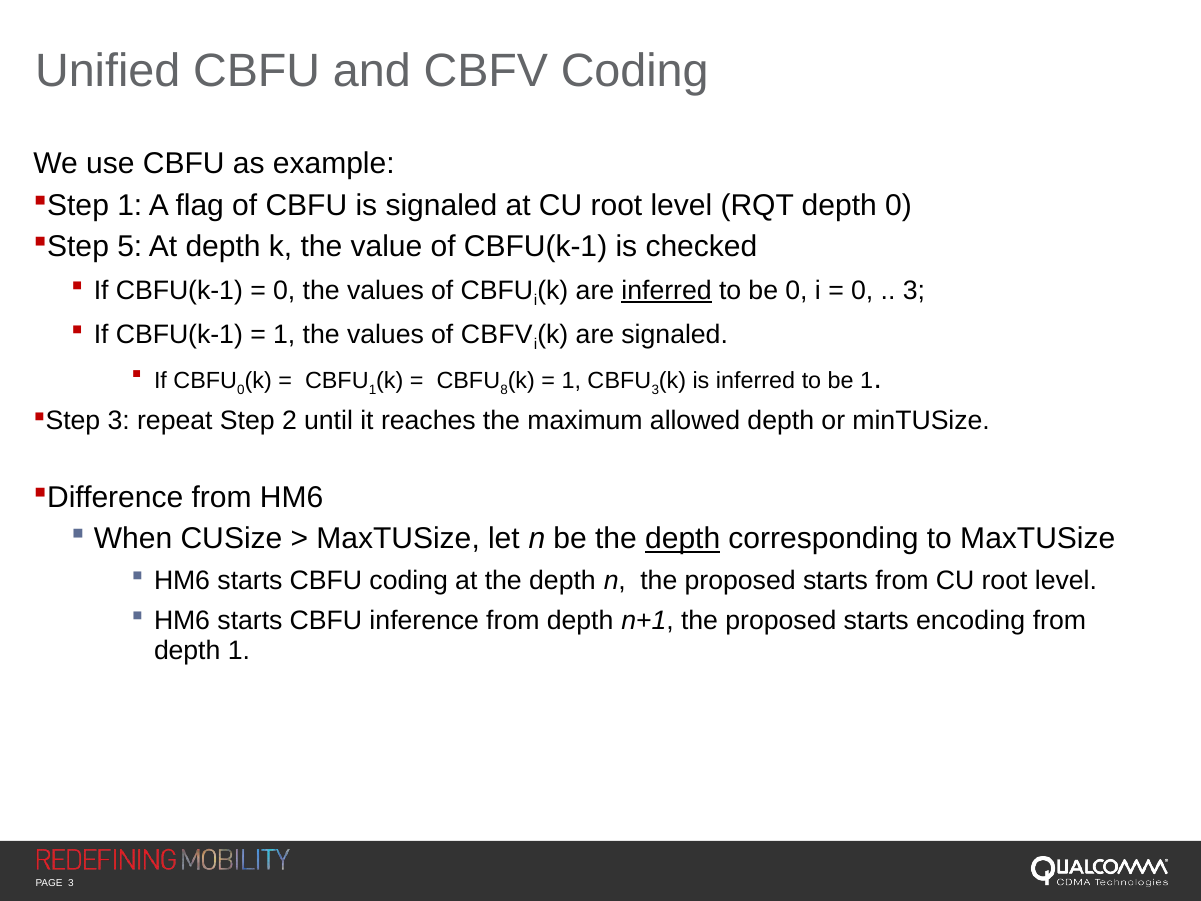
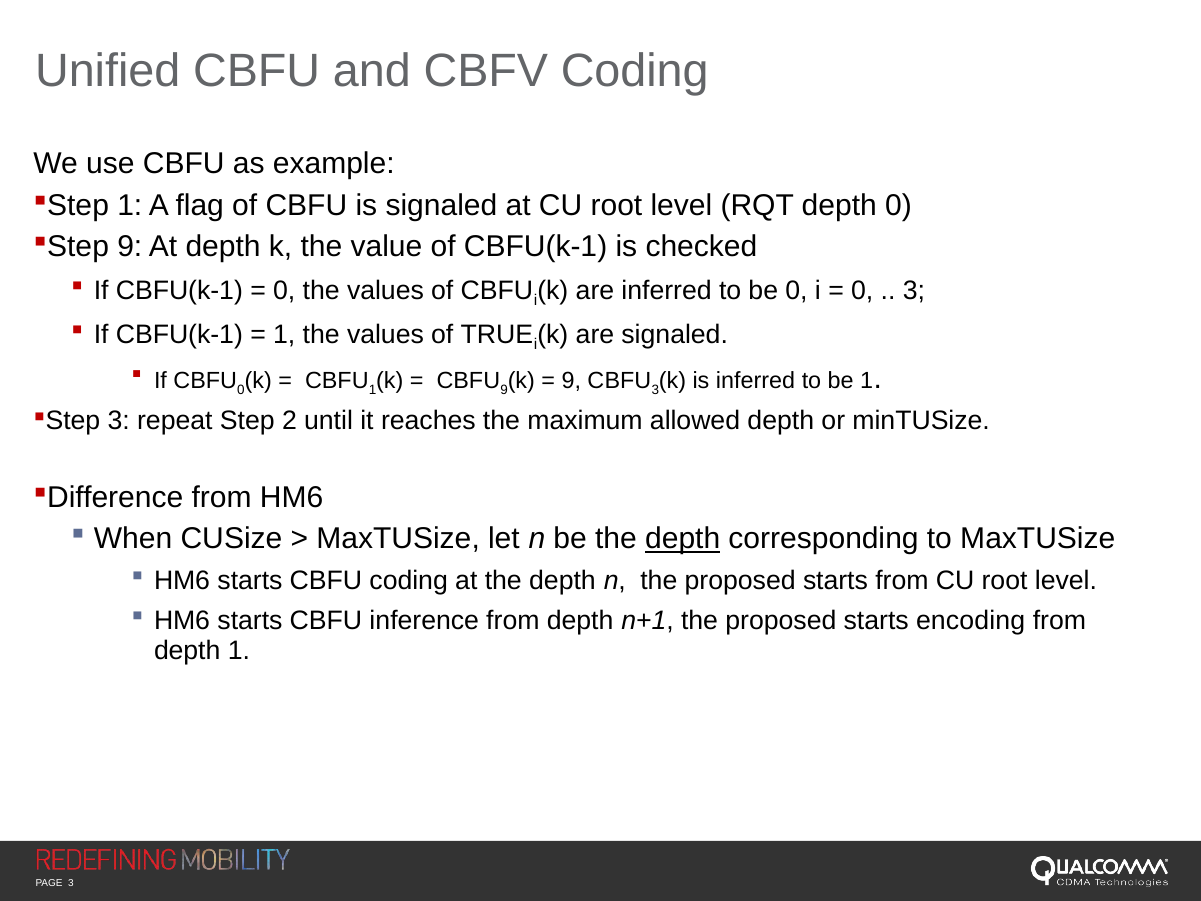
5: 5 -> 9 (130, 246)
inferred underline: present -> none (667, 290)
of CBFV: CBFV -> TRUE (497, 334)
CBFU 8: 8 -> 9 (504, 390)
1: 1 -> 9 (571, 381)
